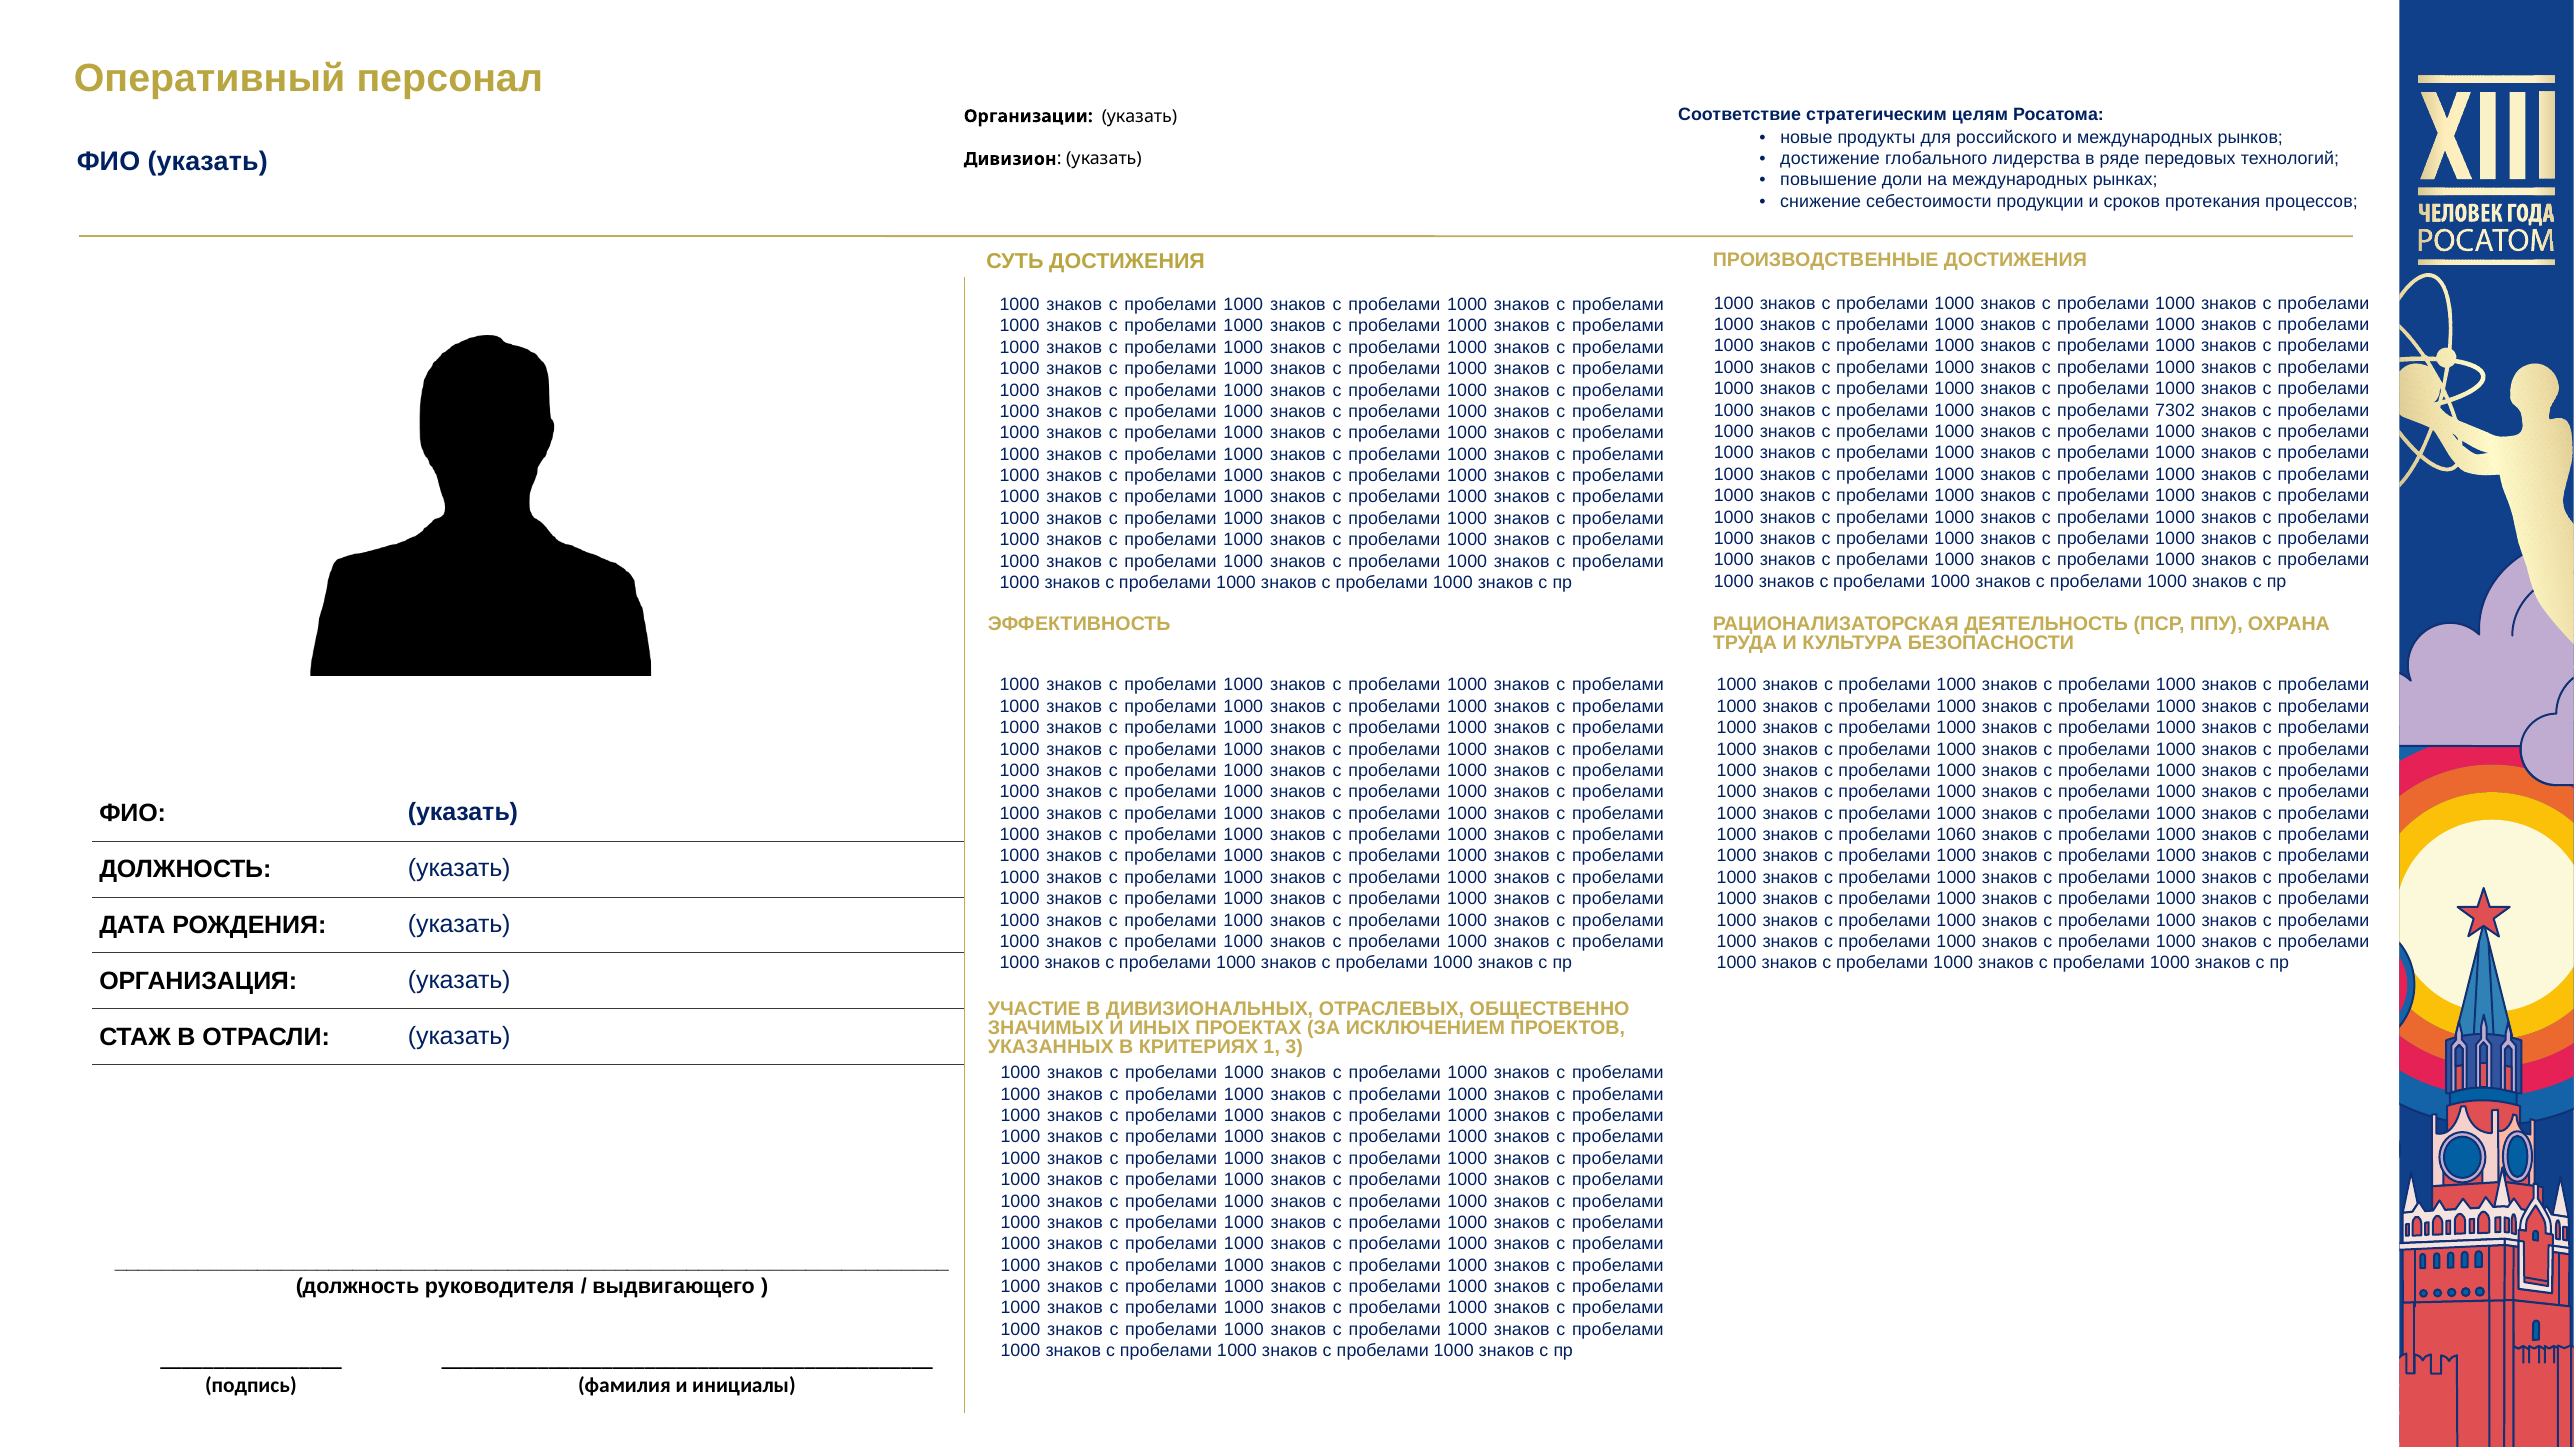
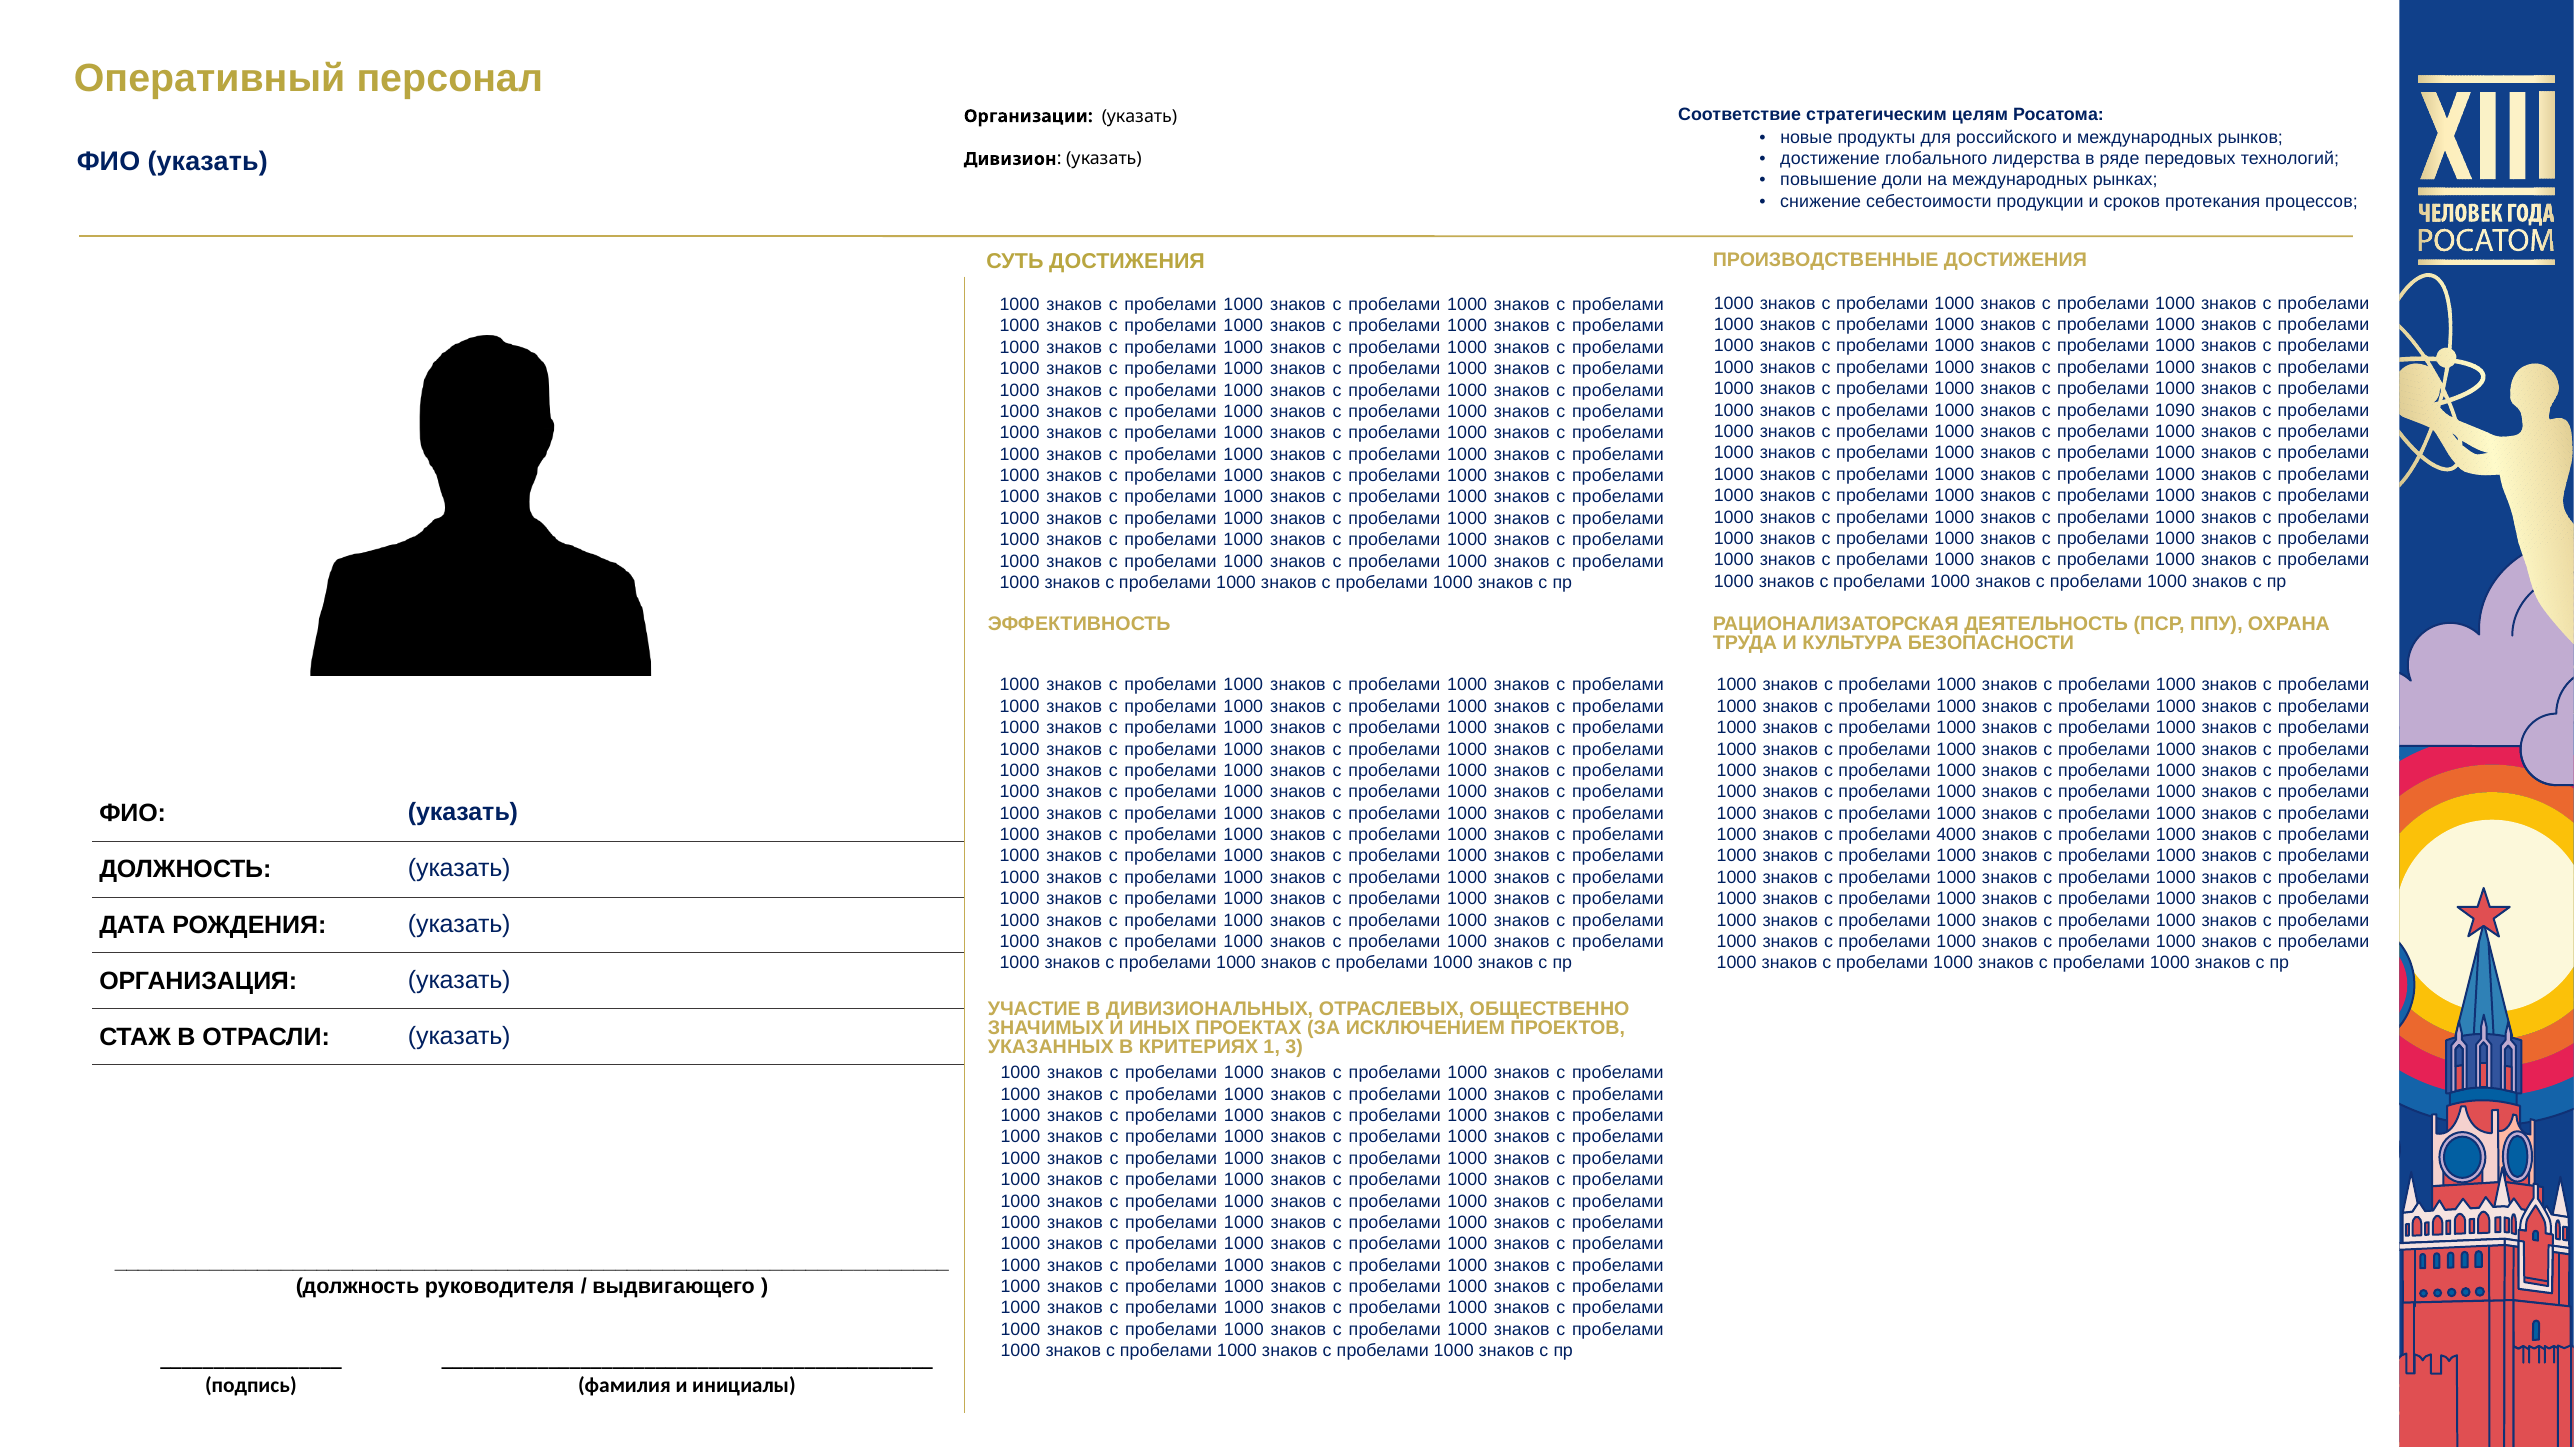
7302: 7302 -> 1090 (2175, 410)
1060: 1060 -> 4000 (1956, 835)
